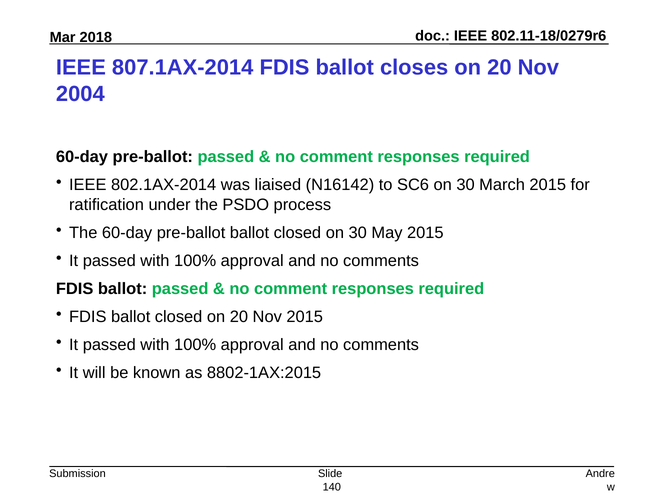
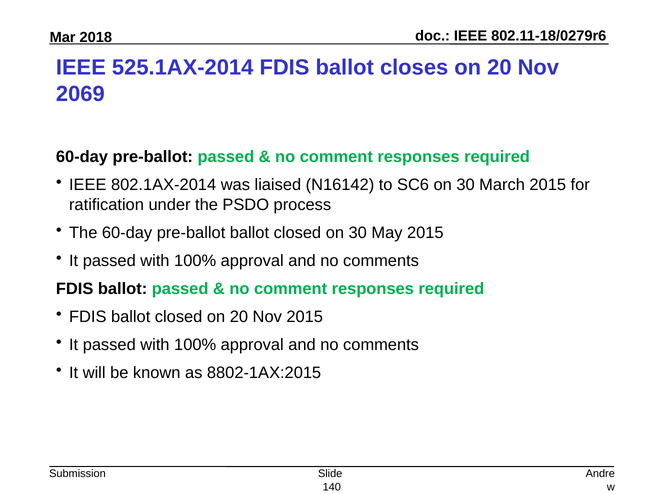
807.1AX-2014: 807.1AX-2014 -> 525.1AX-2014 (183, 67)
2004: 2004 -> 2069 (80, 94)
